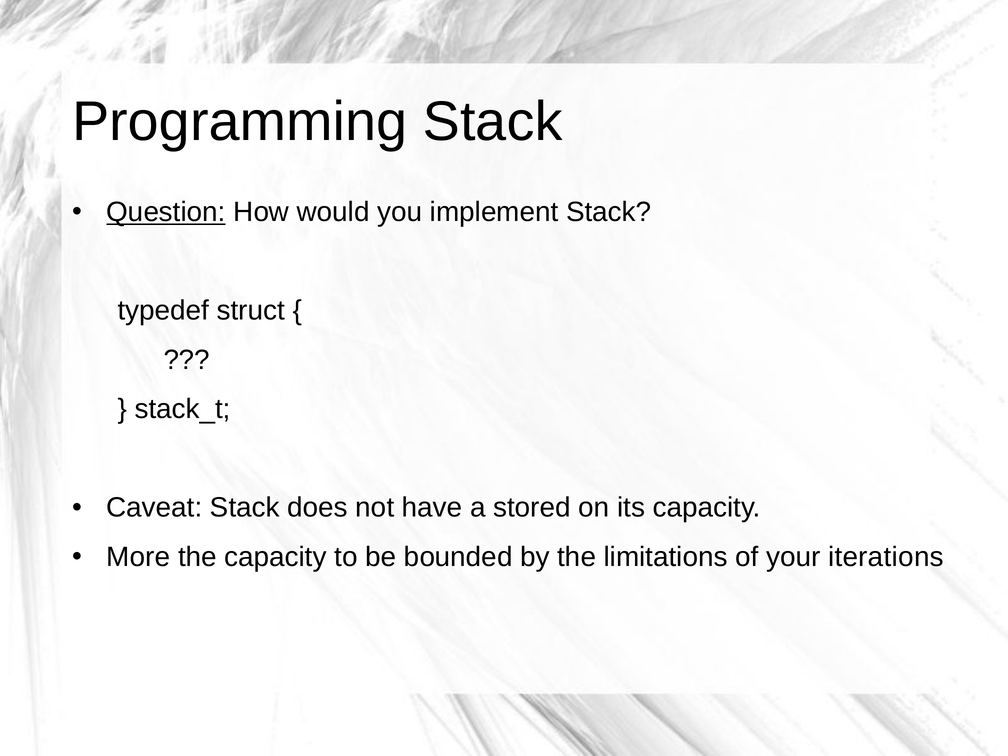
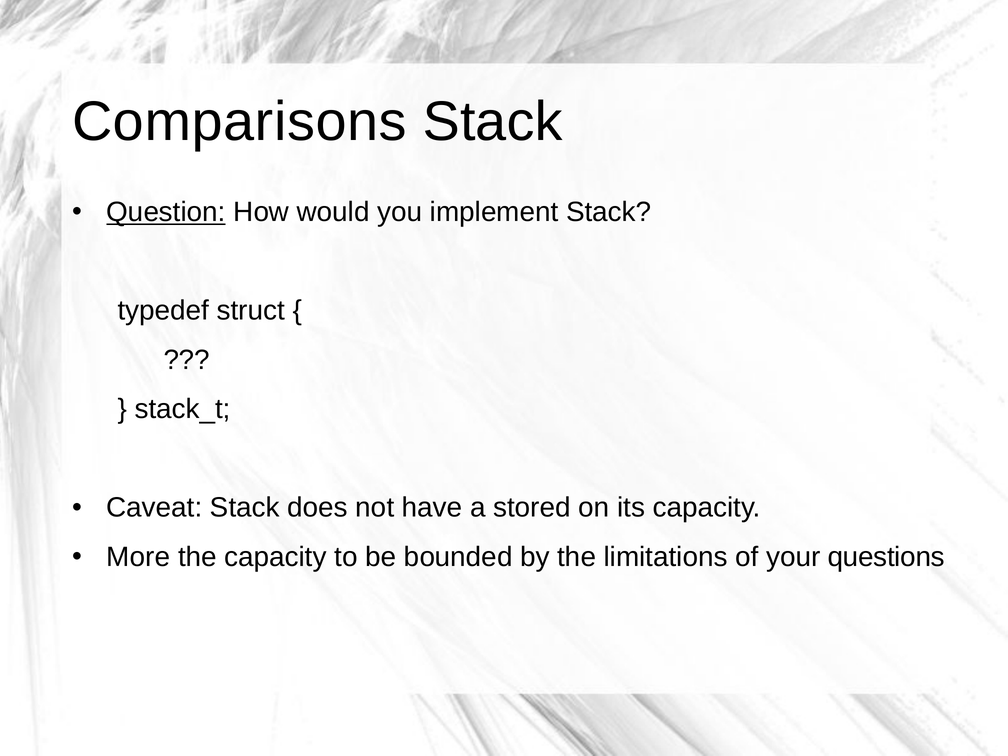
Programming: Programming -> Comparisons (239, 122)
iterations: iterations -> questions (886, 557)
